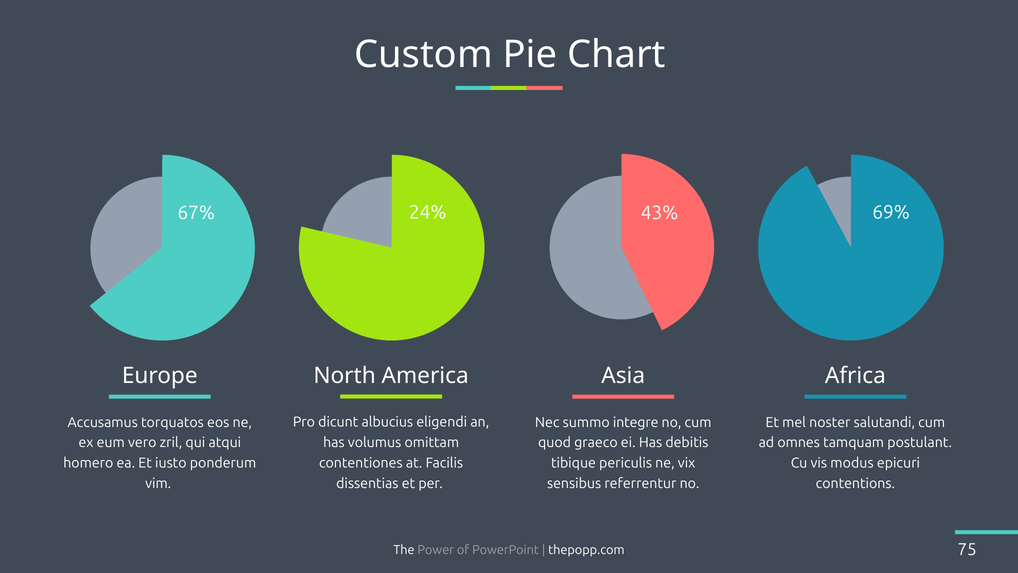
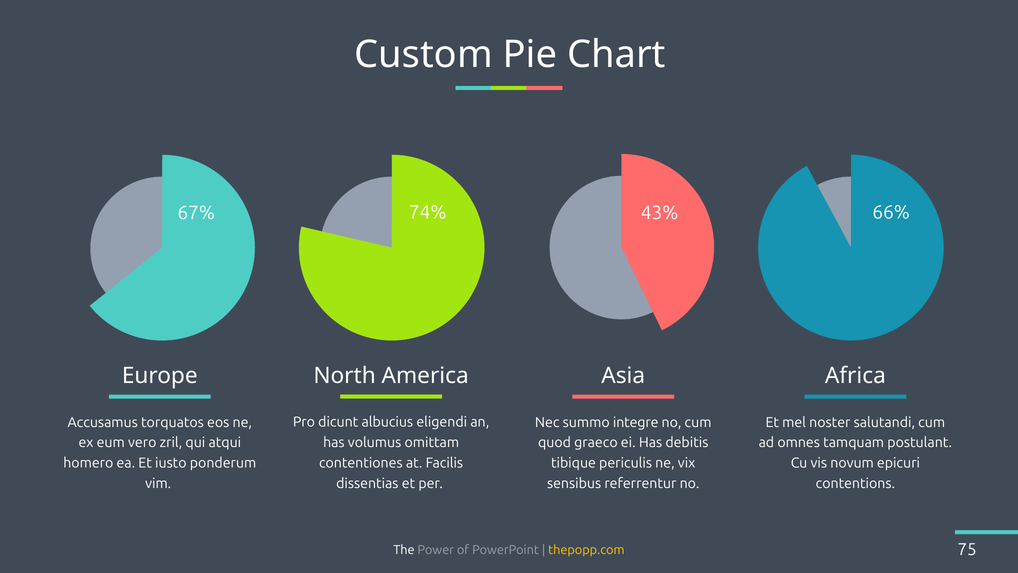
24%: 24% -> 74% (428, 212)
69%: 69% -> 66% (891, 212)
modus: modus -> novum (852, 463)
thepopp.com colour: white -> yellow (586, 550)
